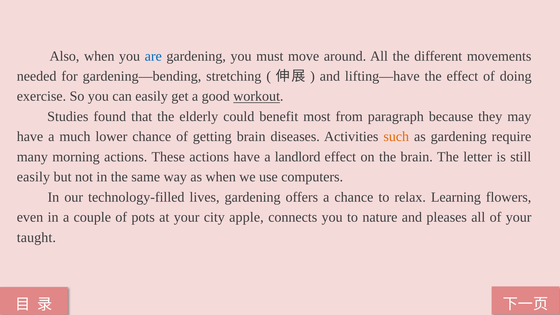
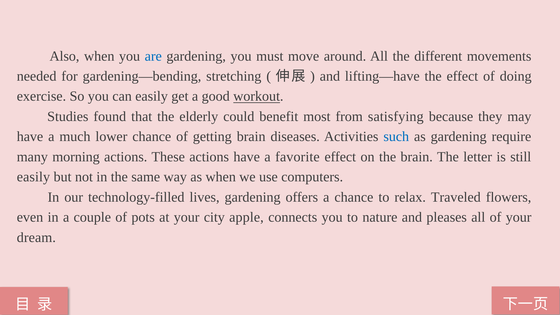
paragraph: paragraph -> satisfying (396, 117)
such colour: orange -> blue (396, 137)
landlord: landlord -> favorite (297, 157)
Learning: Learning -> Traveled (456, 197)
taught: taught -> dream (36, 237)
